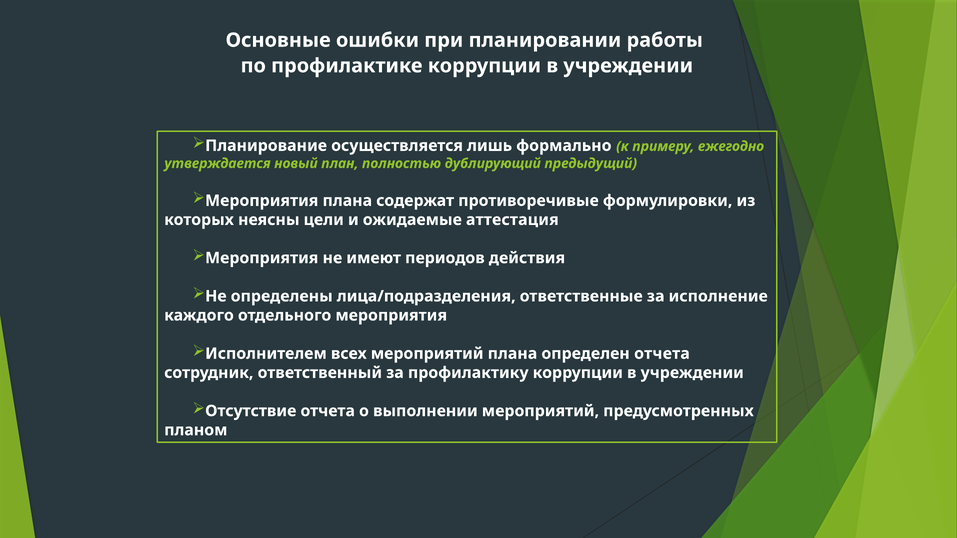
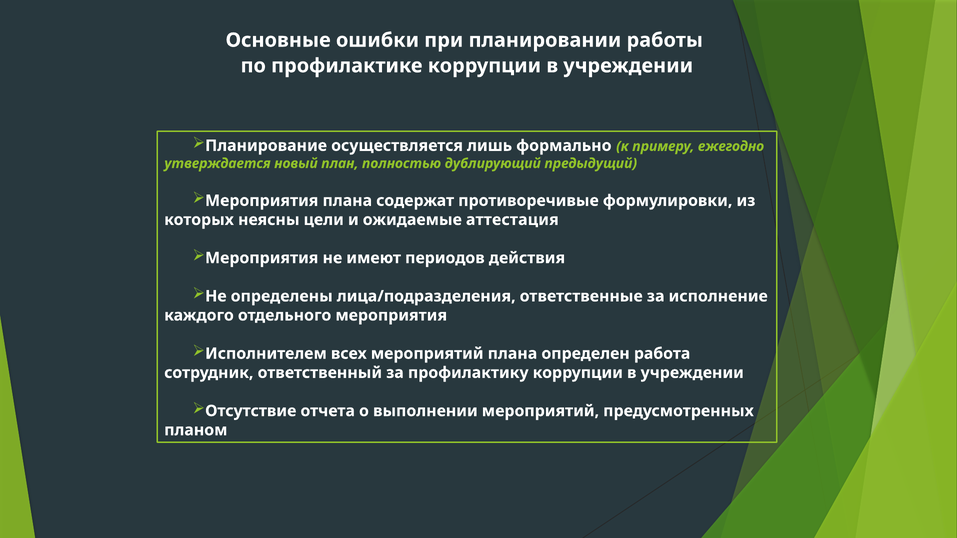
определен отчета: отчета -> работа (662, 354)
